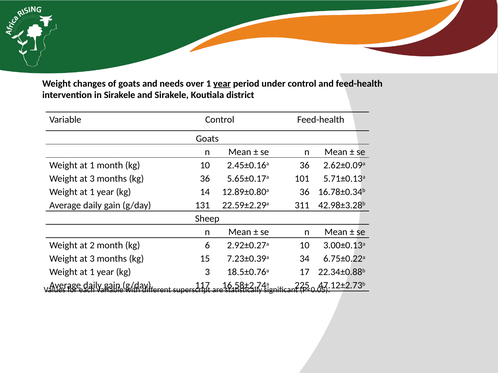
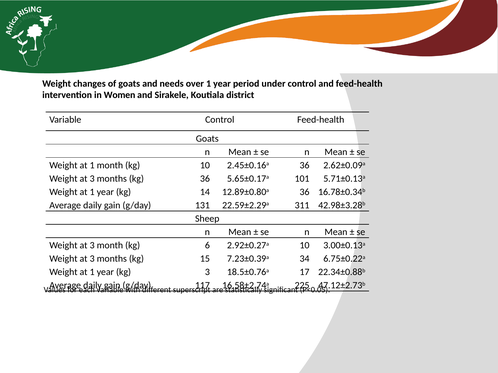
year underline: present -> none (222, 84)
in Sirakele: Sirakele -> Women (120, 95)
2: 2 -> 3 (92, 246)
